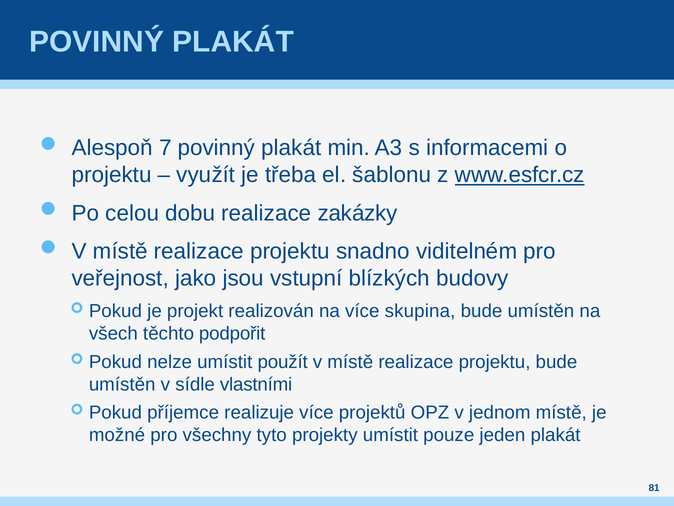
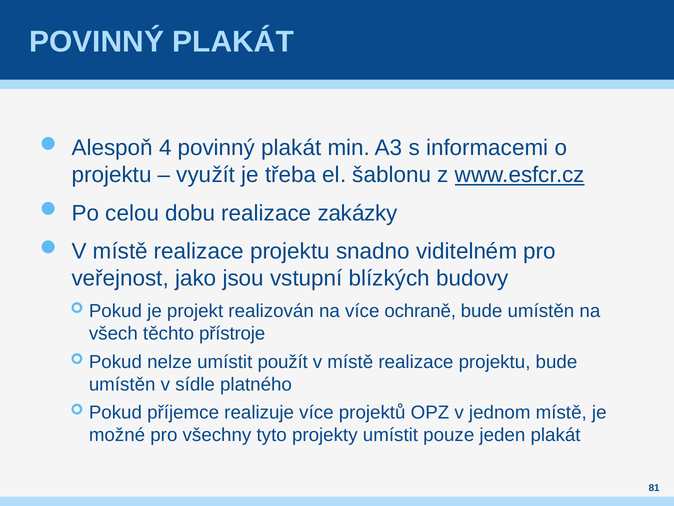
7: 7 -> 4 (165, 148)
skupina: skupina -> ochraně (420, 311)
podpořit: podpořit -> přístroje (232, 333)
vlastními: vlastními -> platného (256, 384)
